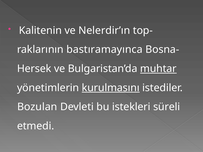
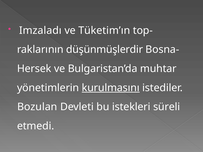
Kalitenin: Kalitenin -> Imzaladı (40, 30)
Nelerdir’ın: Nelerdir’ın -> Tüketim’ın (104, 30)
bastıramayınca: bastıramayınca -> düşünmüşlerdir (105, 50)
muhtar underline: present -> none (158, 69)
